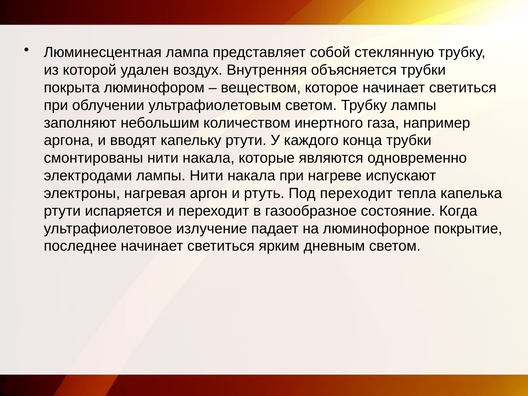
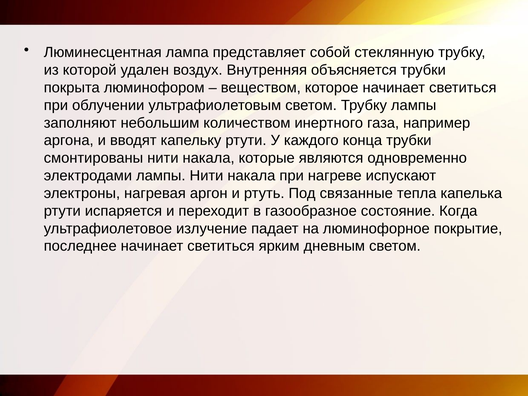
Под переходит: переходит -> связанные (356, 193)
